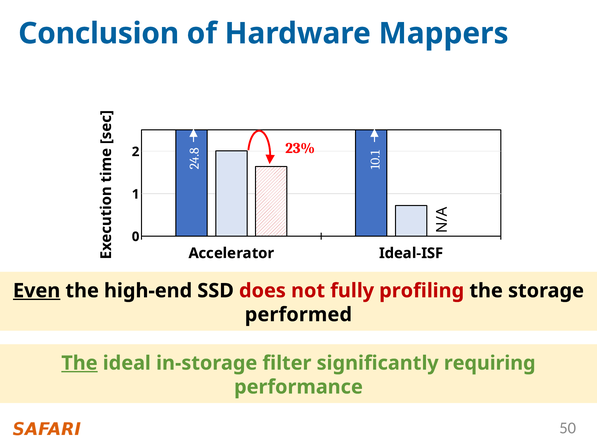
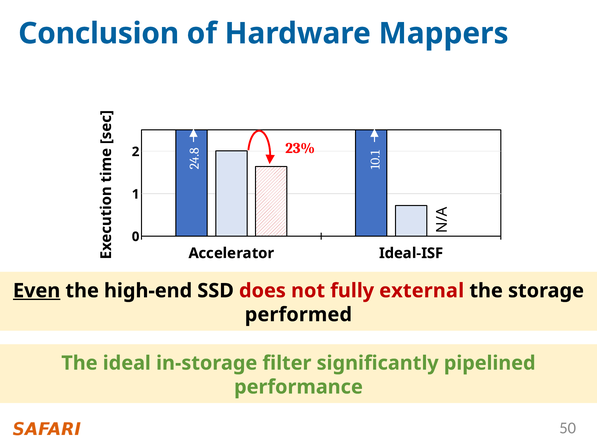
profiling: profiling -> external (422, 291)
The underline: present -> none (79, 363)
requiring: requiring -> pipelined (490, 363)
